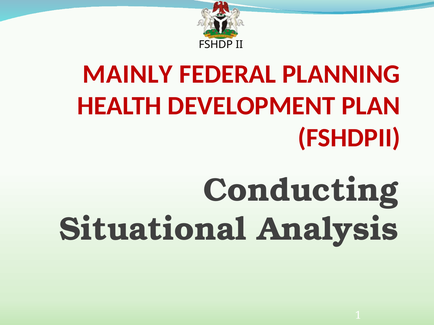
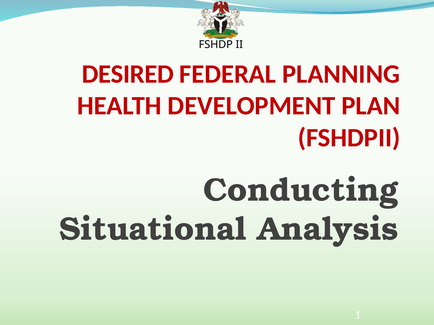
MAINLY: MAINLY -> DESIRED (128, 74)
